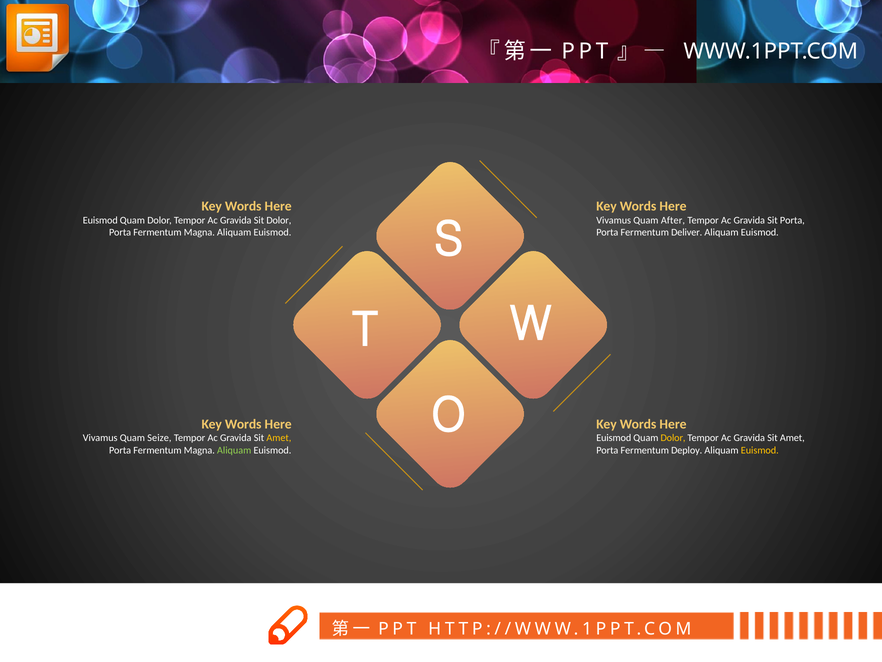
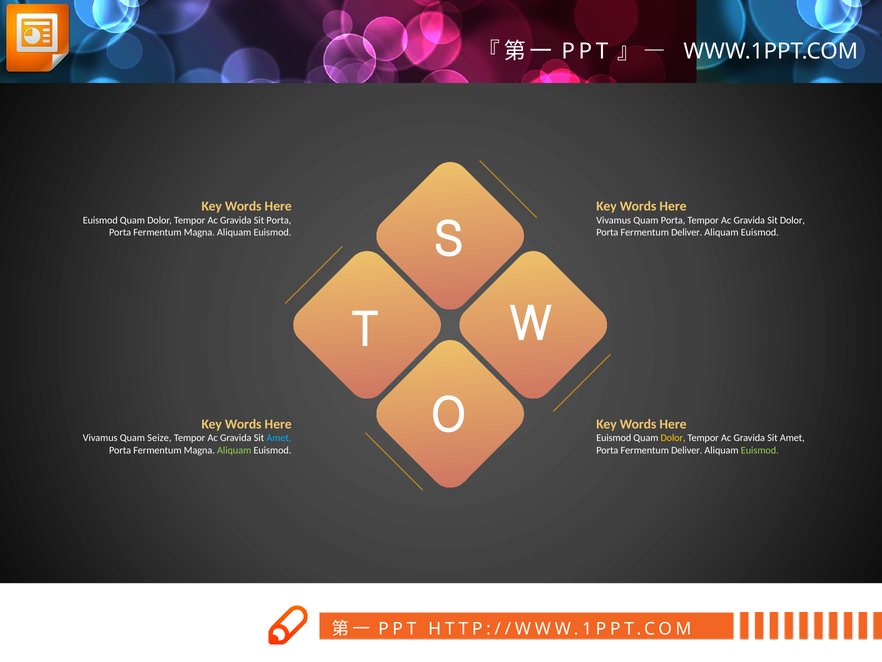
Sit Dolor: Dolor -> Porta (279, 220)
Quam After: After -> Porta (673, 220)
Sit Porta: Porta -> Dolor (792, 220)
Amet colour: yellow -> light blue (279, 438)
Deploy: Deploy -> Deliver (687, 450)
Euismod colour: yellow -> light green (760, 450)
